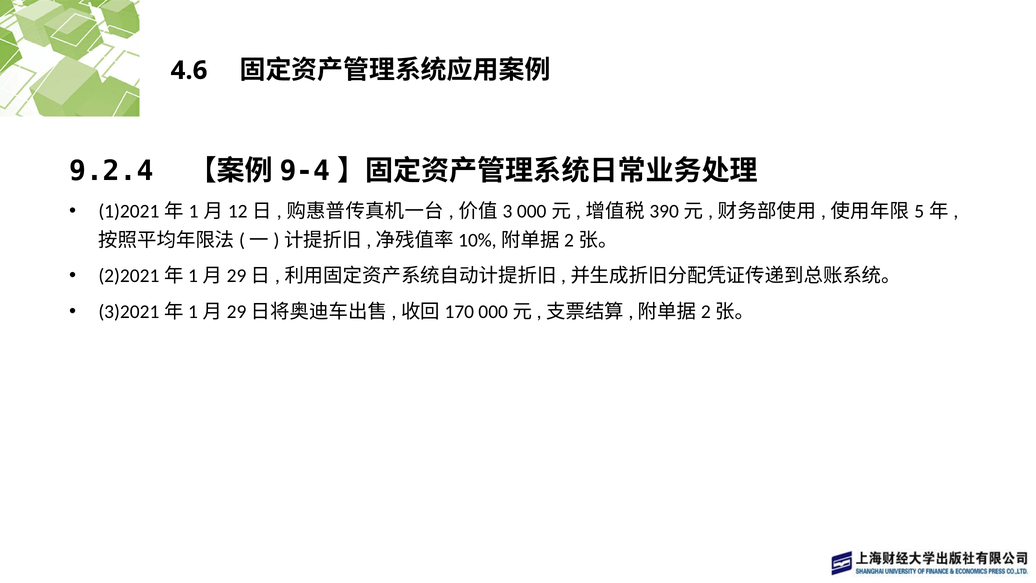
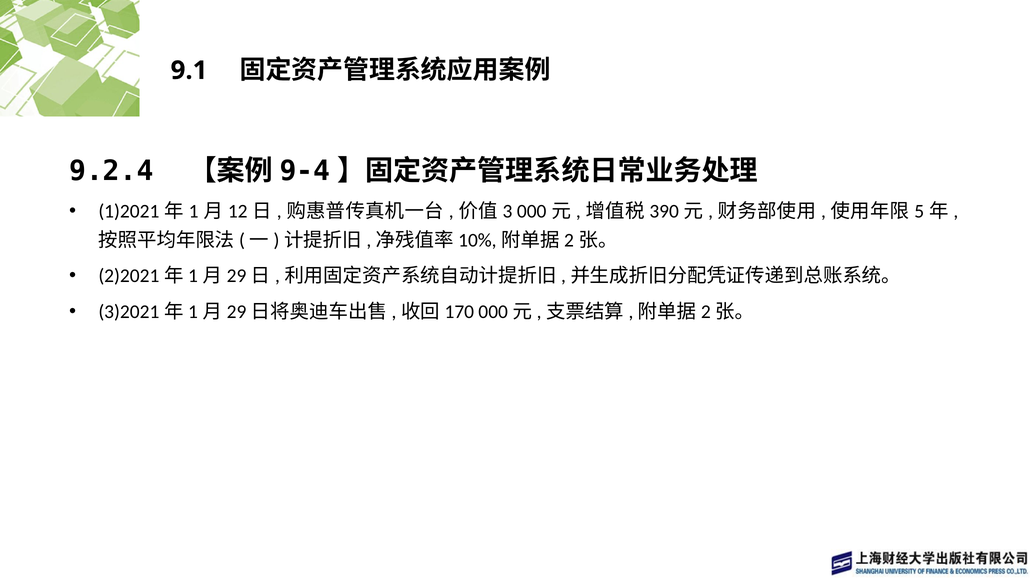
4.6: 4.6 -> 9.1 (189, 70)
